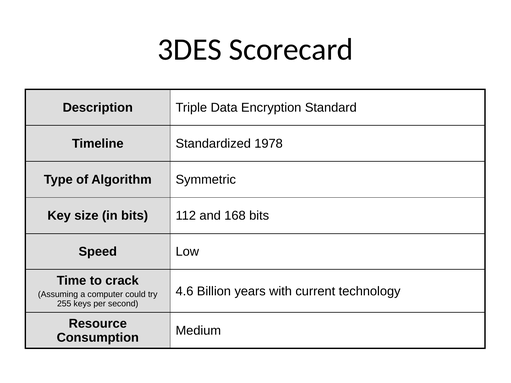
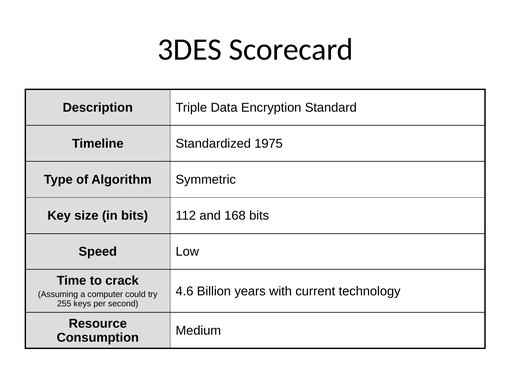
1978: 1978 -> 1975 (269, 144)
